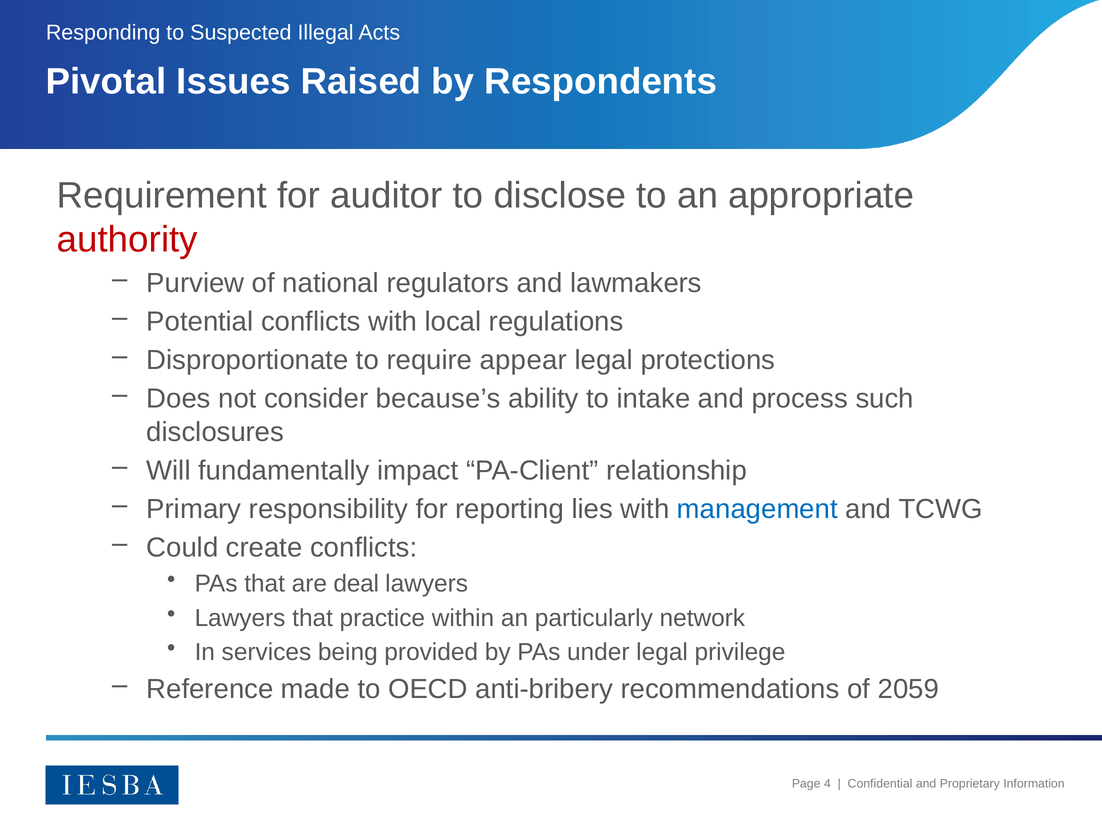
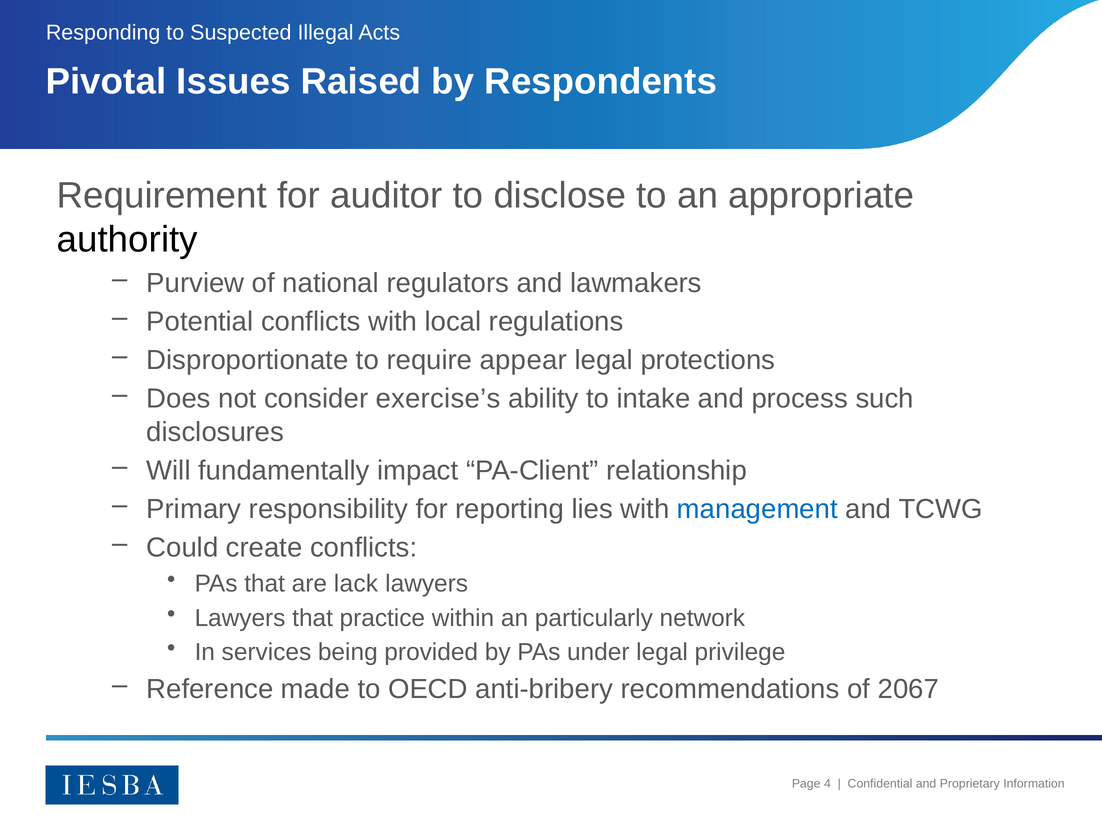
authority colour: red -> black (127, 240)
because’s: because’s -> exercise’s (438, 399)
deal: deal -> lack (356, 583)
2059: 2059 -> 2067 (908, 689)
